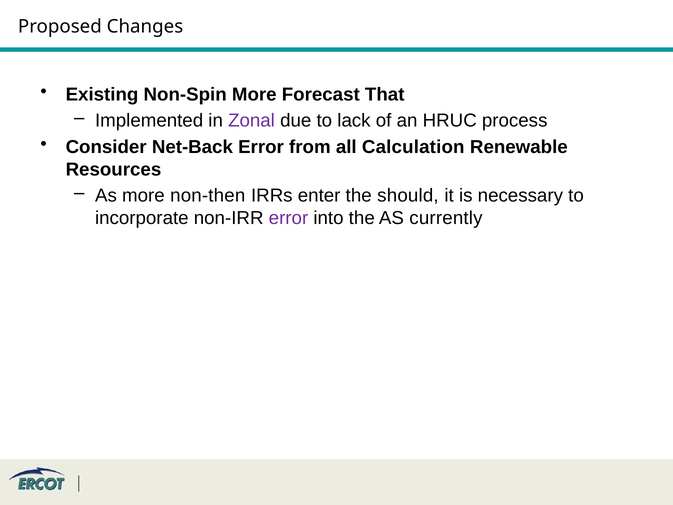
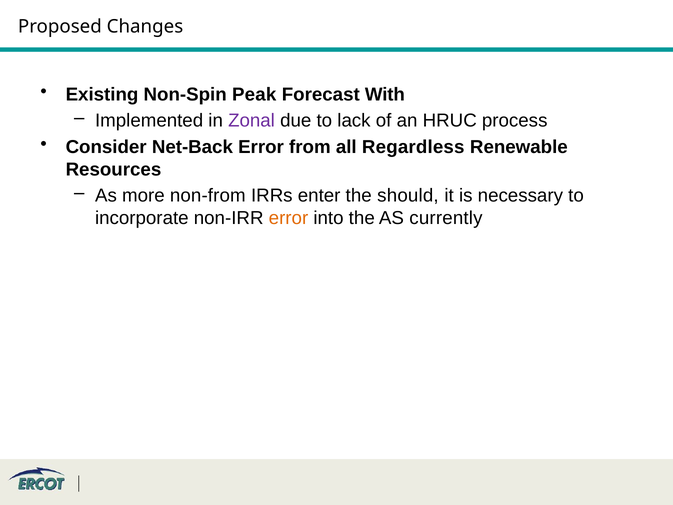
Non-Spin More: More -> Peak (254, 94)
That: That -> With (385, 94)
Calculation: Calculation -> Regardless (413, 147)
non-then: non-then -> non-from (208, 196)
error colour: purple -> orange (288, 218)
